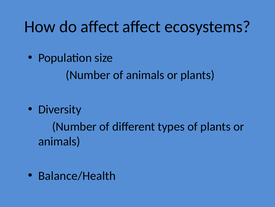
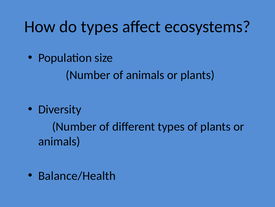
do affect: affect -> types (100, 27)
